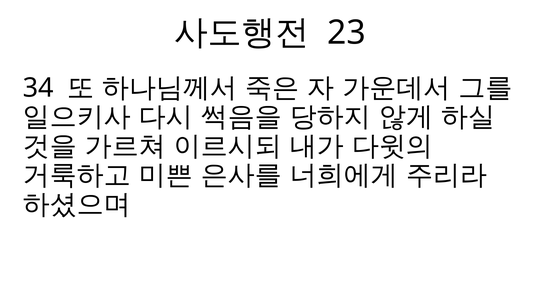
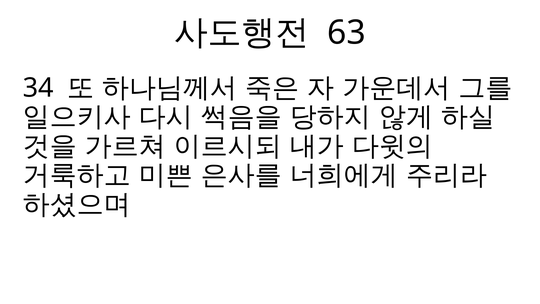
23: 23 -> 63 (347, 33)
